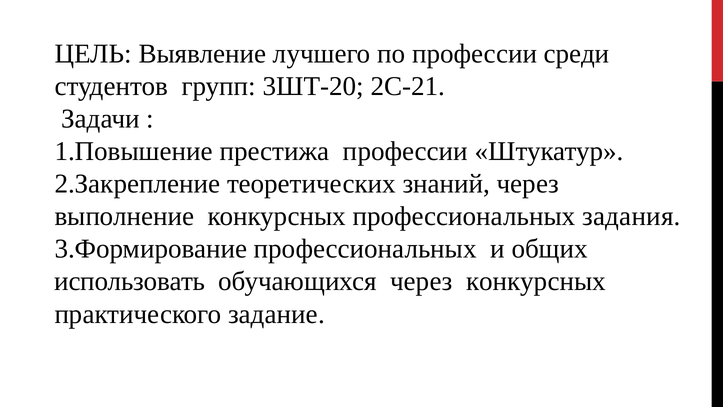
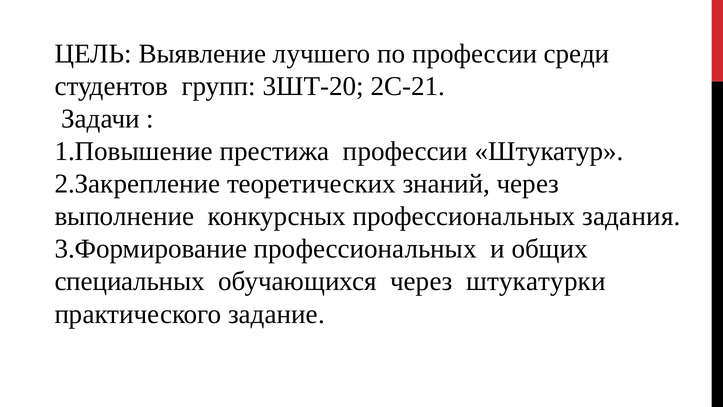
использовать: использовать -> специальных (130, 281)
через конкурсных: конкурсных -> штукатурки (536, 281)
